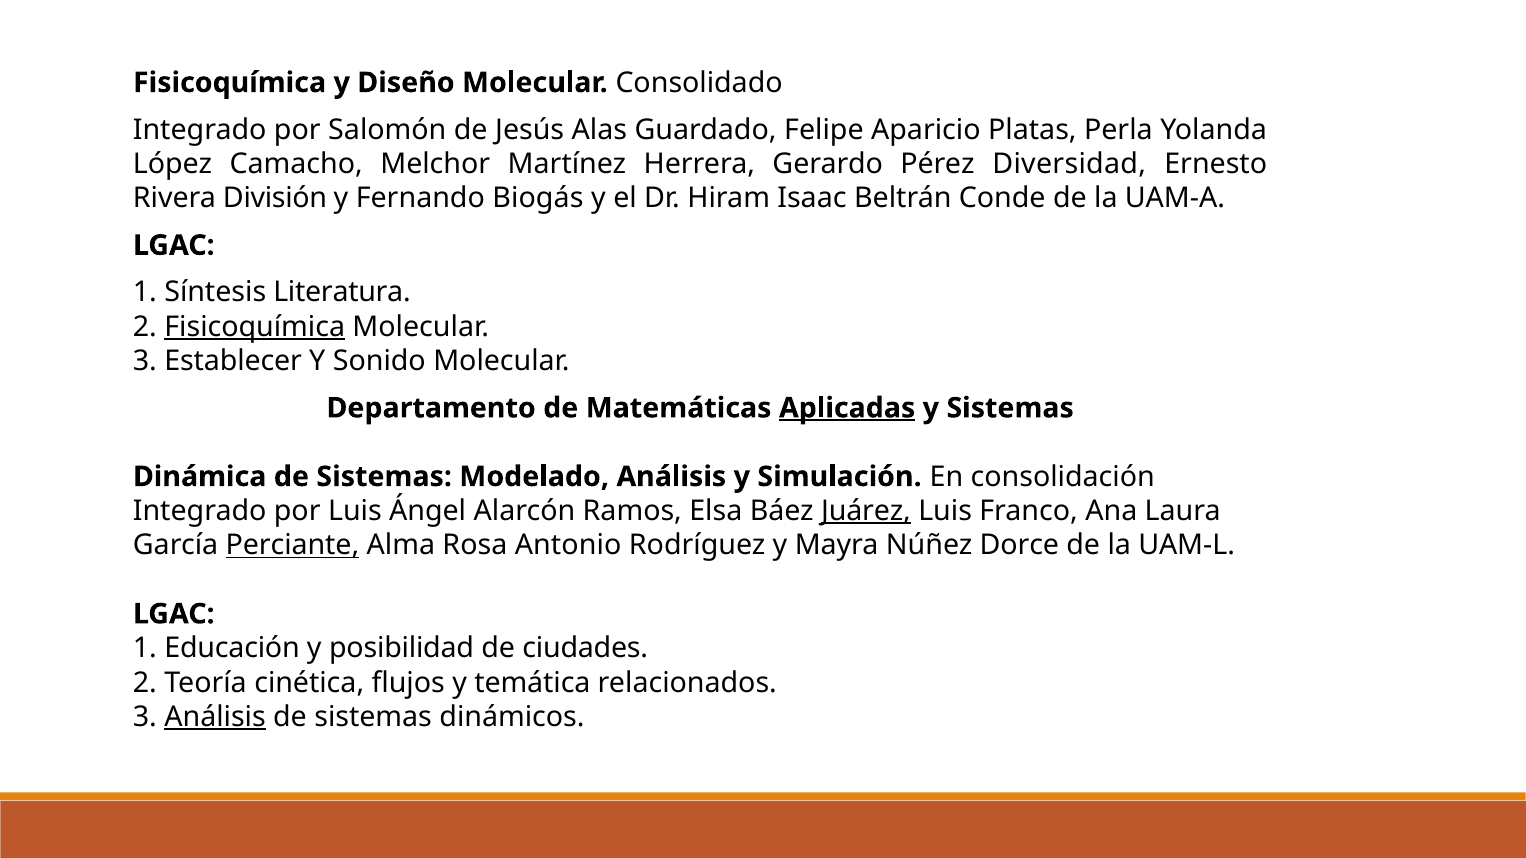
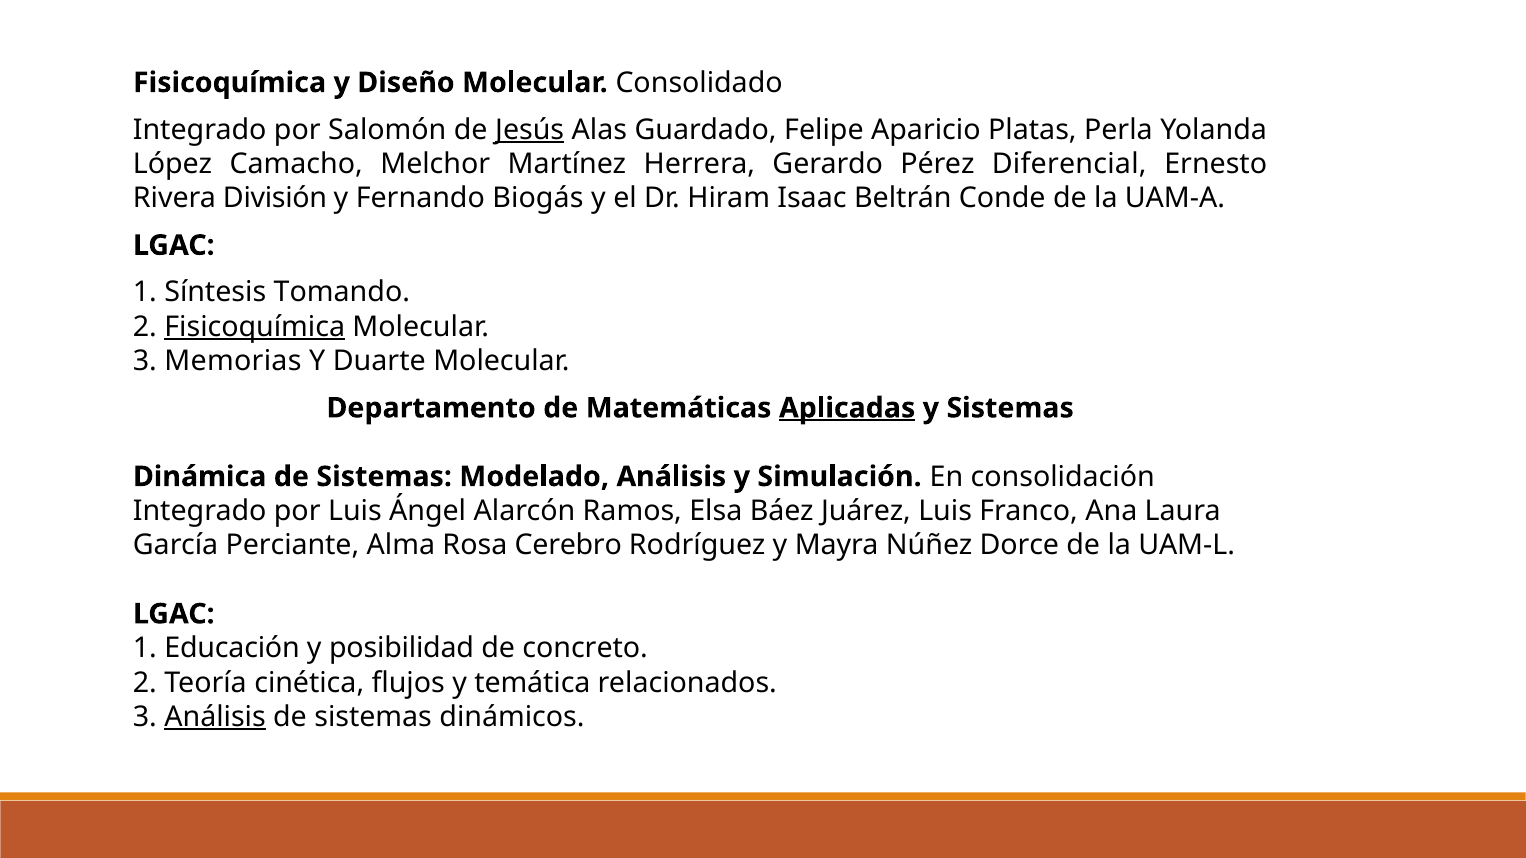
Jesús underline: none -> present (530, 130)
Diversidad: Diversidad -> Diferencial (1069, 164)
Literatura: Literatura -> Tomando (342, 292)
Establecer: Establecer -> Memorias (233, 361)
Sonido: Sonido -> Duarte (379, 361)
Juárez underline: present -> none (866, 511)
Perciante underline: present -> none (292, 546)
Antonio: Antonio -> Cerebro (568, 546)
ciudades: ciudades -> concreto (585, 649)
